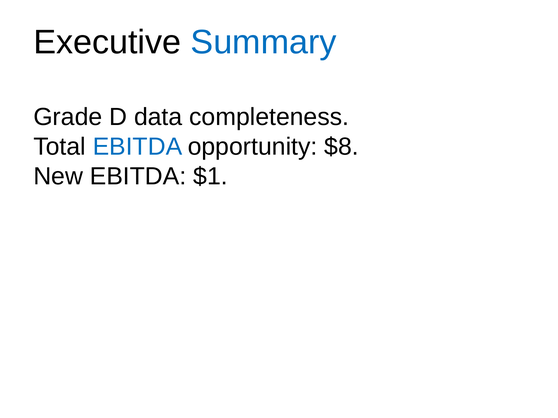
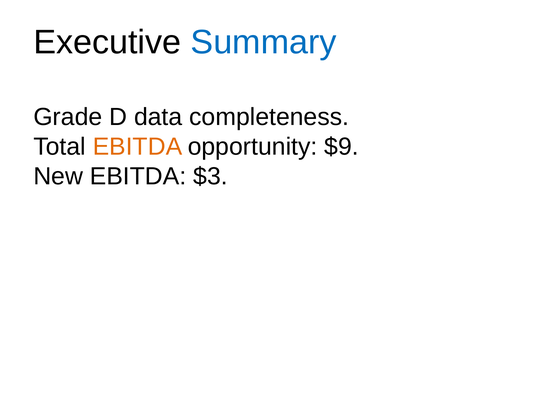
EBITDA colour: blue -> orange (137, 147)
$8: $8 -> $9 (341, 147)
$1: $1 -> $3 (211, 177)
